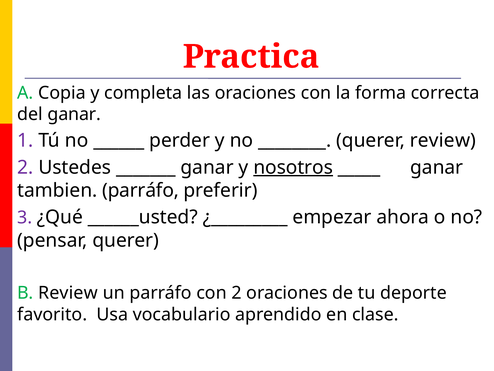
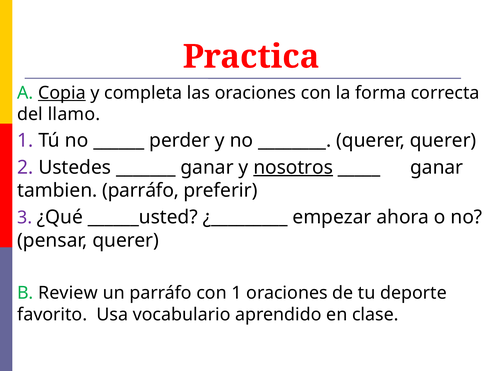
Copia underline: none -> present (62, 93)
del ganar: ganar -> llamo (74, 114)
querer review: review -> querer (443, 140)
con 2: 2 -> 1 (237, 293)
